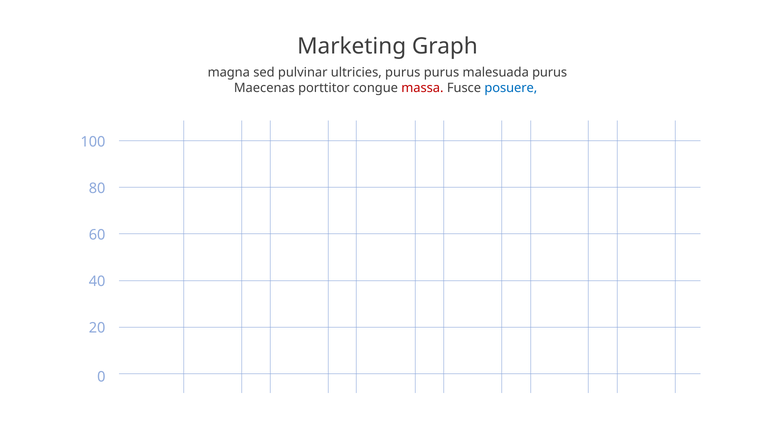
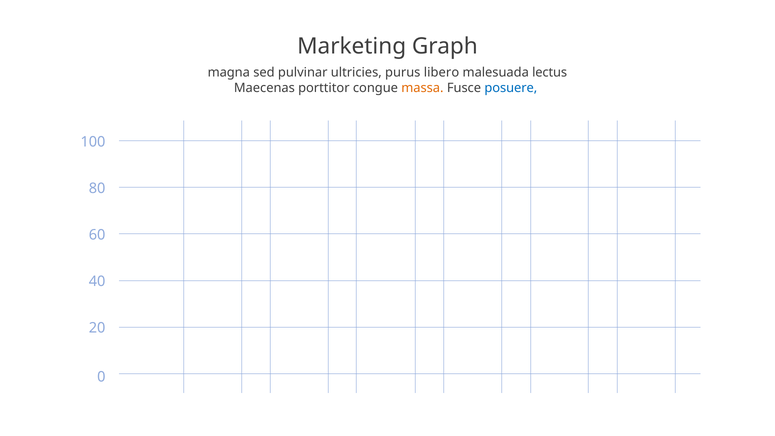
purus purus: purus -> libero (441, 72)
malesuada purus: purus -> lectus (550, 72)
massa colour: red -> orange (422, 88)
